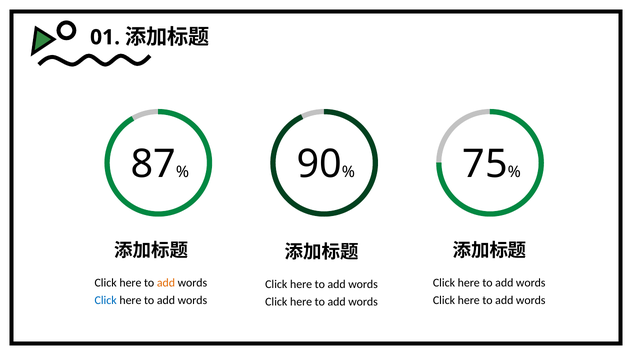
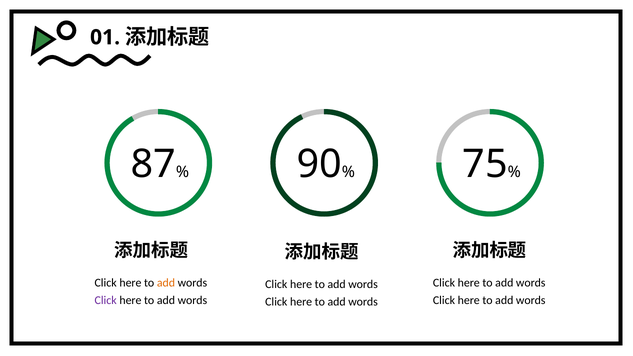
Click colour: blue -> purple (106, 300)
